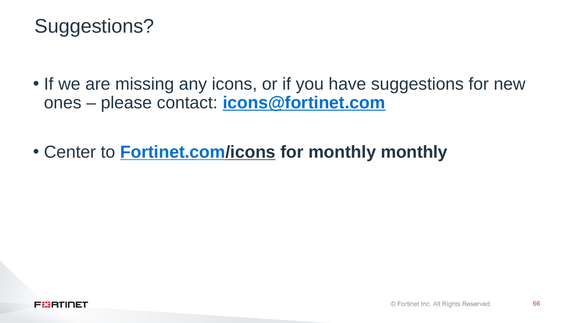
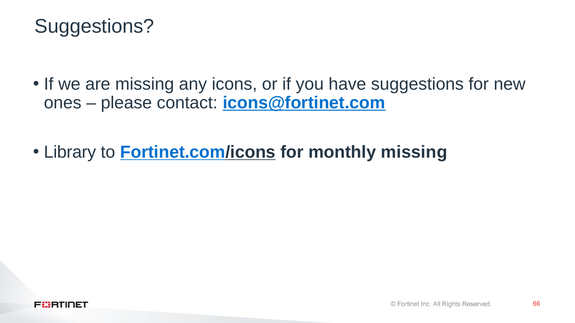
Center: Center -> Library (70, 152)
monthly monthly: monthly -> missing (414, 152)
